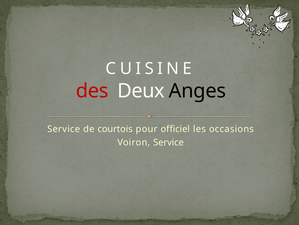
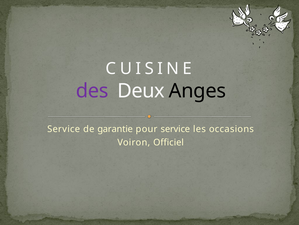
des colour: red -> purple (92, 91)
courtois: courtois -> garantie (115, 129)
pour officiel: officiel -> service (175, 129)
Voiron Service: Service -> Officiel (169, 142)
